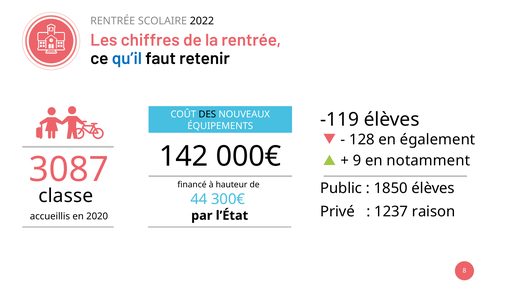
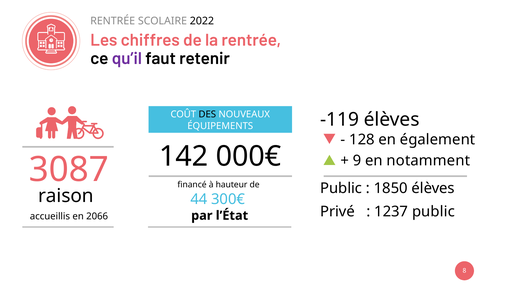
qu’il colour: blue -> purple (127, 59)
classe: classe -> raison (66, 196)
1237 raison: raison -> public (433, 212)
2020: 2020 -> 2066 (97, 217)
